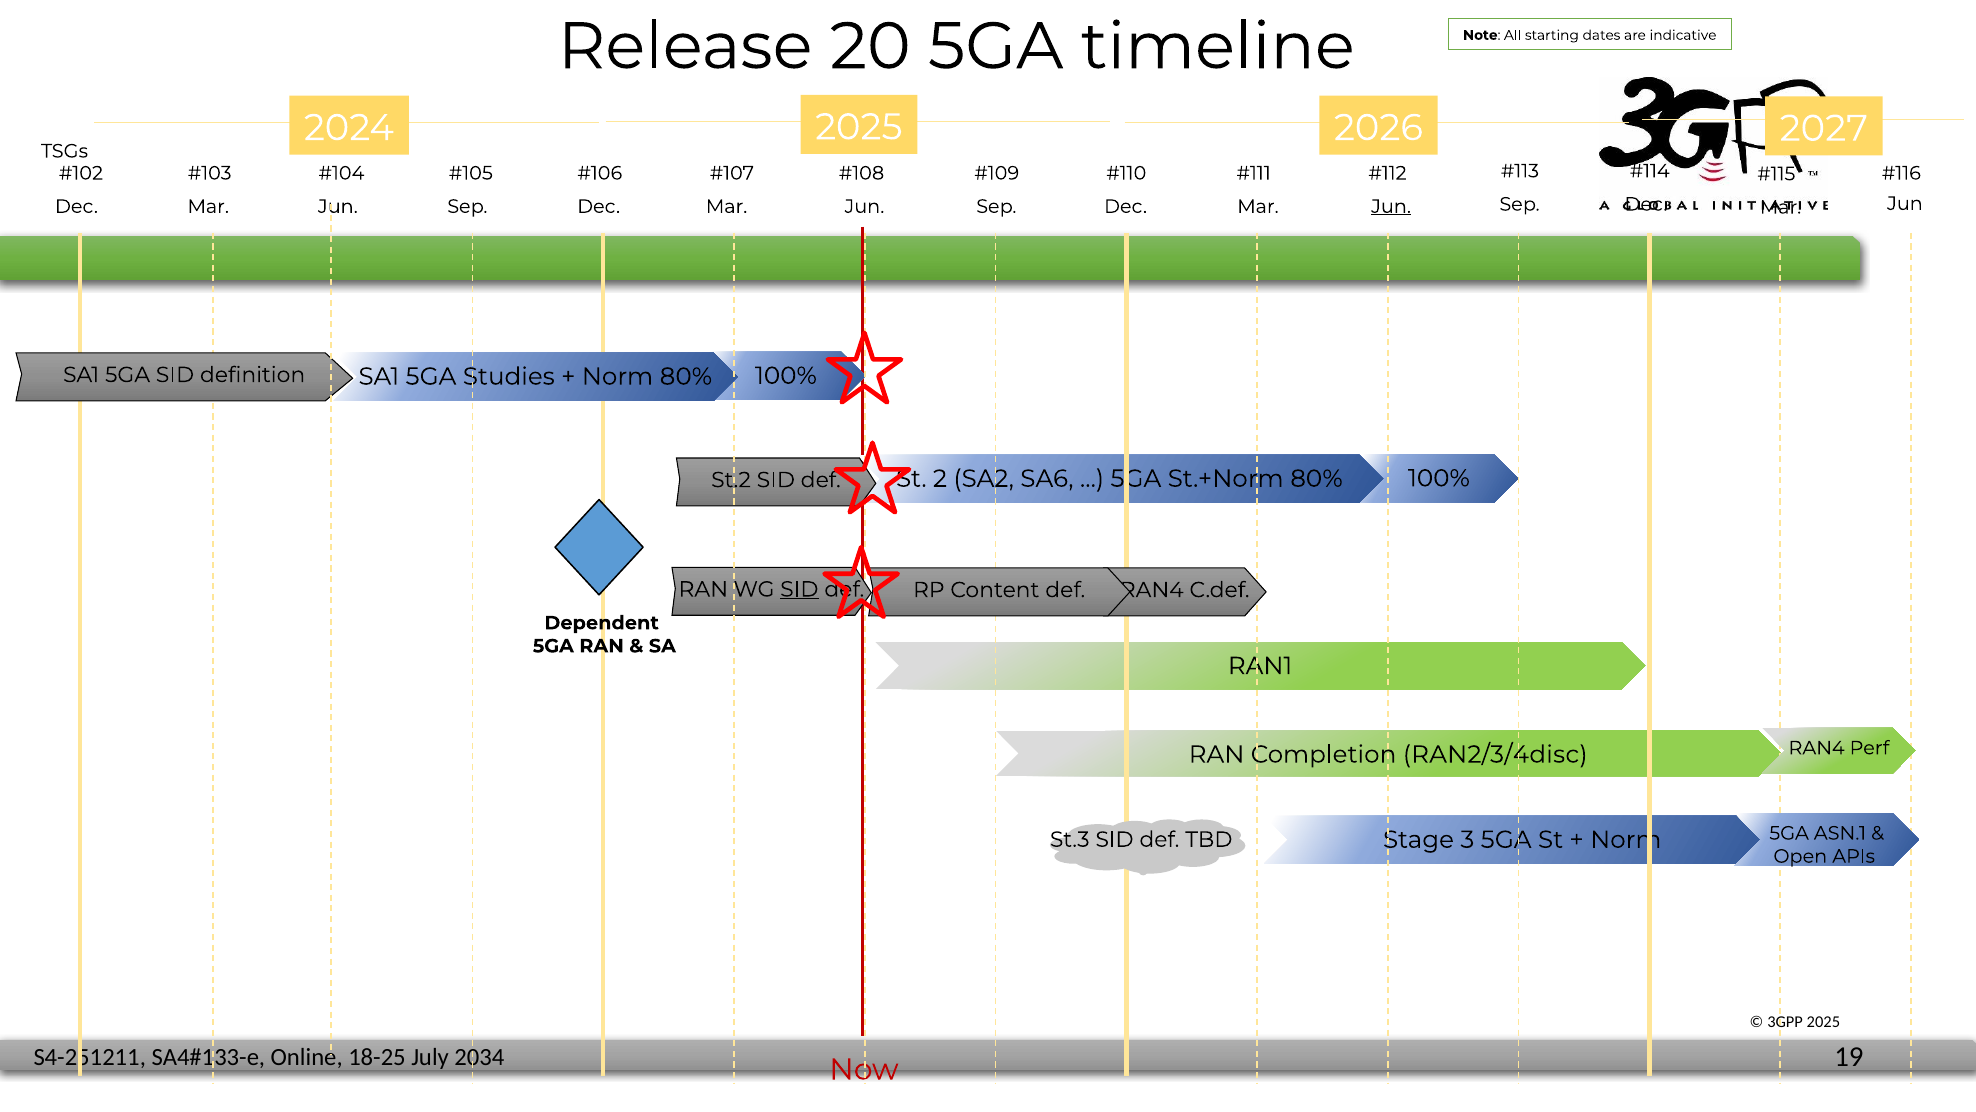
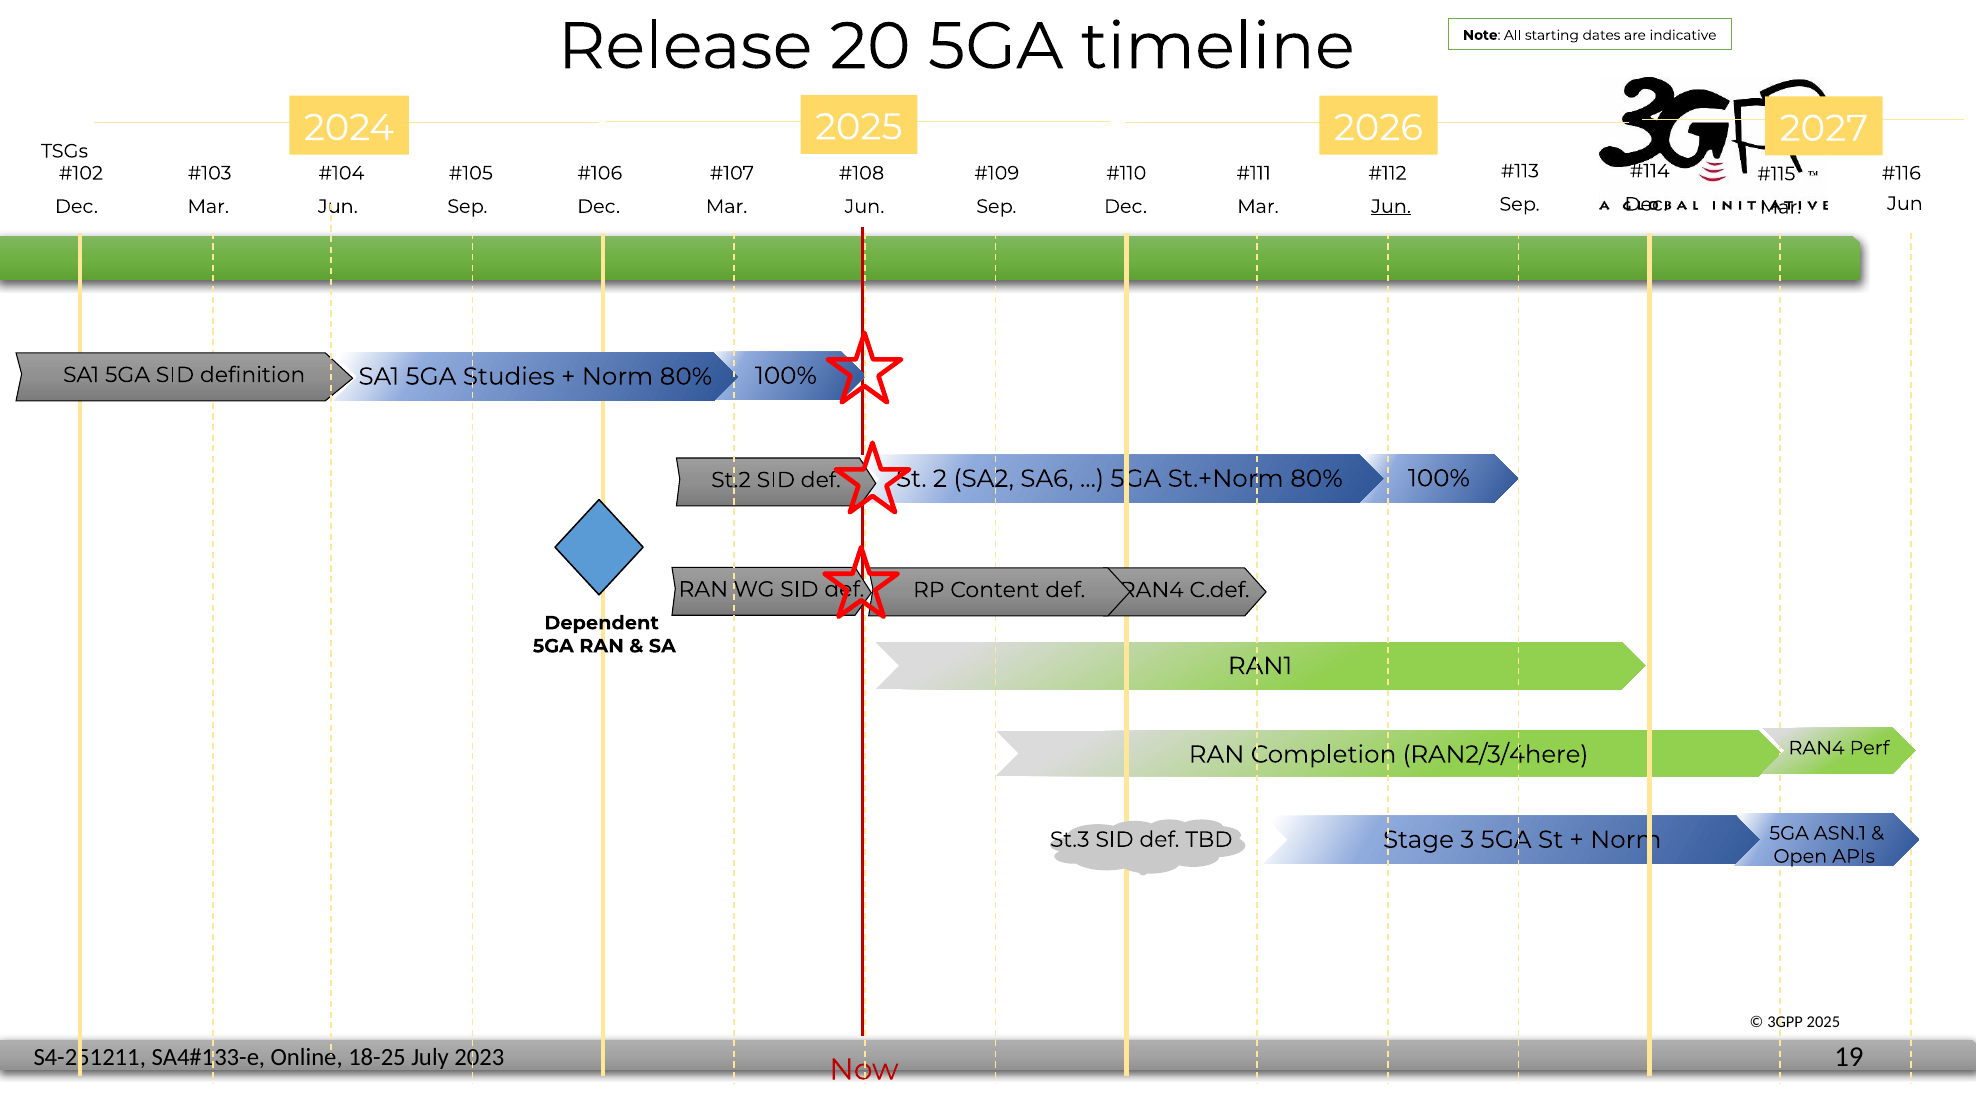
SID underline: present -> none (799, 589)
RAN2/3/4disc: RAN2/3/4disc -> RAN2/3/4here (1495, 754)
2034: 2034 -> 2023 (479, 1057)
